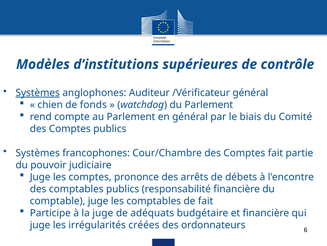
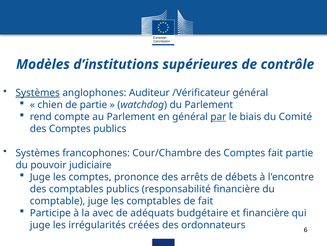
de fonds: fonds -> partie (93, 105)
par underline: none -> present (218, 117)
la juge: juge -> avec (103, 212)
